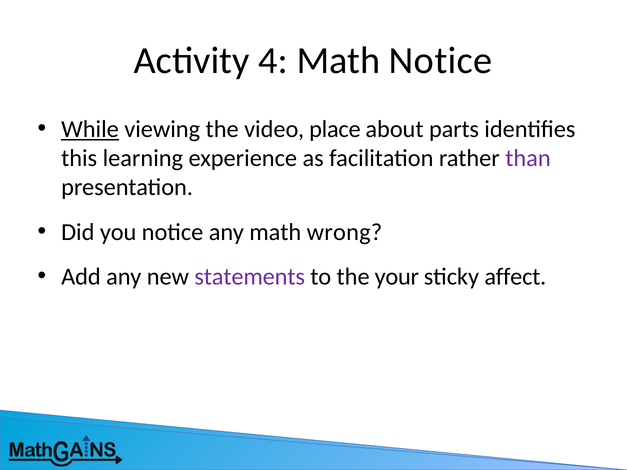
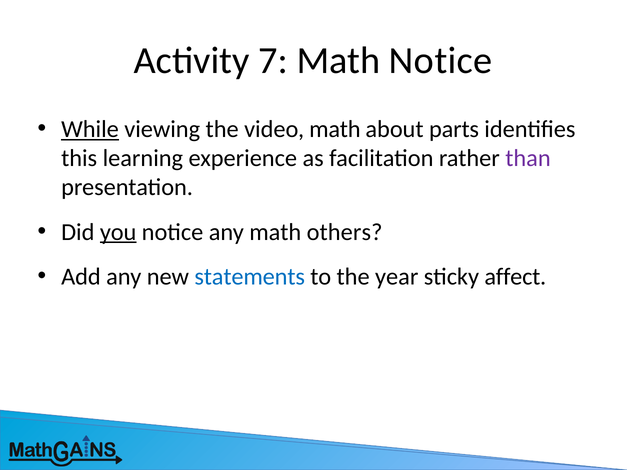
4: 4 -> 7 (273, 61)
video place: place -> math (335, 129)
you underline: none -> present (118, 232)
wrong: wrong -> others (345, 232)
statements colour: purple -> blue (250, 277)
your: your -> year (397, 277)
